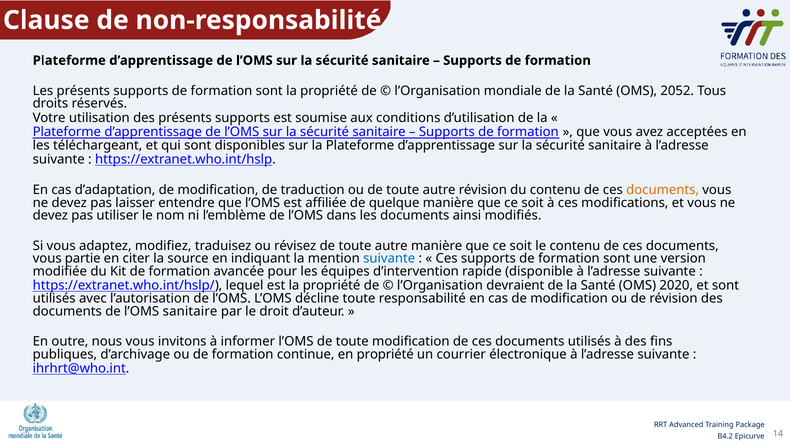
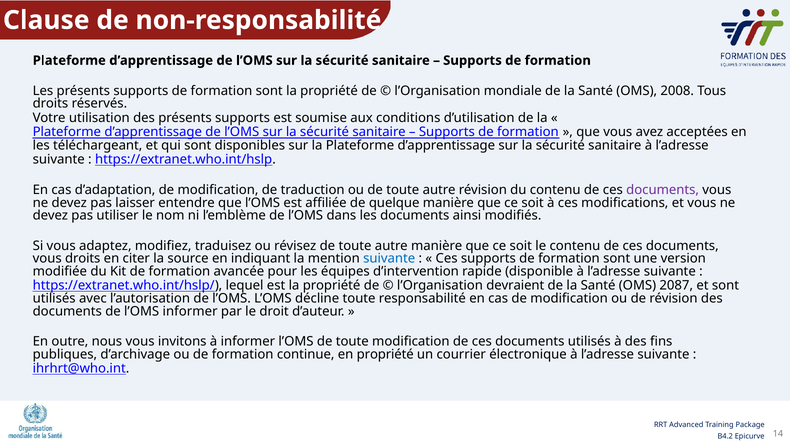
2052: 2052 -> 2008 (677, 91)
documents colour: orange -> purple (663, 190)
vous partie: partie -> droits (83, 259)
2020: 2020 -> 2087 (676, 286)
l’OMS sanitaire: sanitaire -> informer (190, 312)
